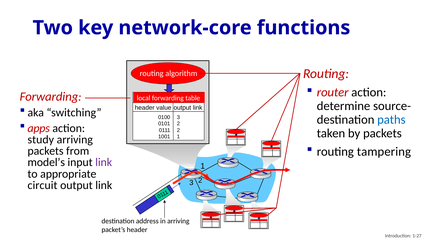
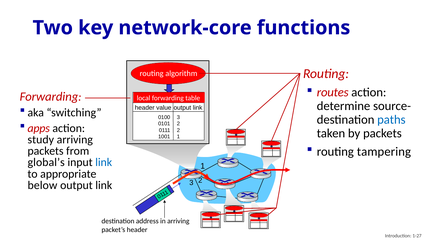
router: router -> routes (333, 92)
model’s: model’s -> global’s (46, 162)
link colour: purple -> blue (104, 162)
circuit: circuit -> below (42, 185)
